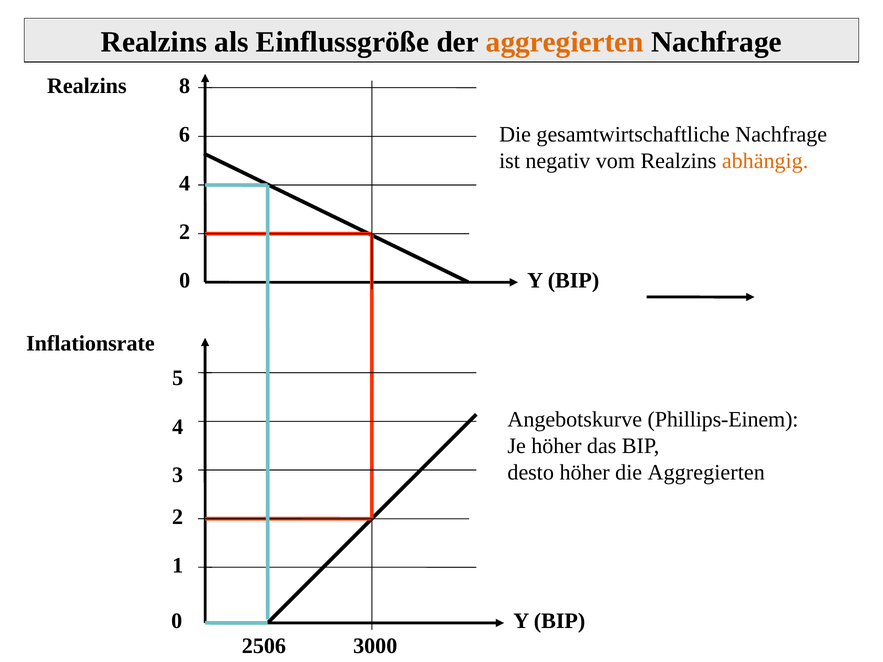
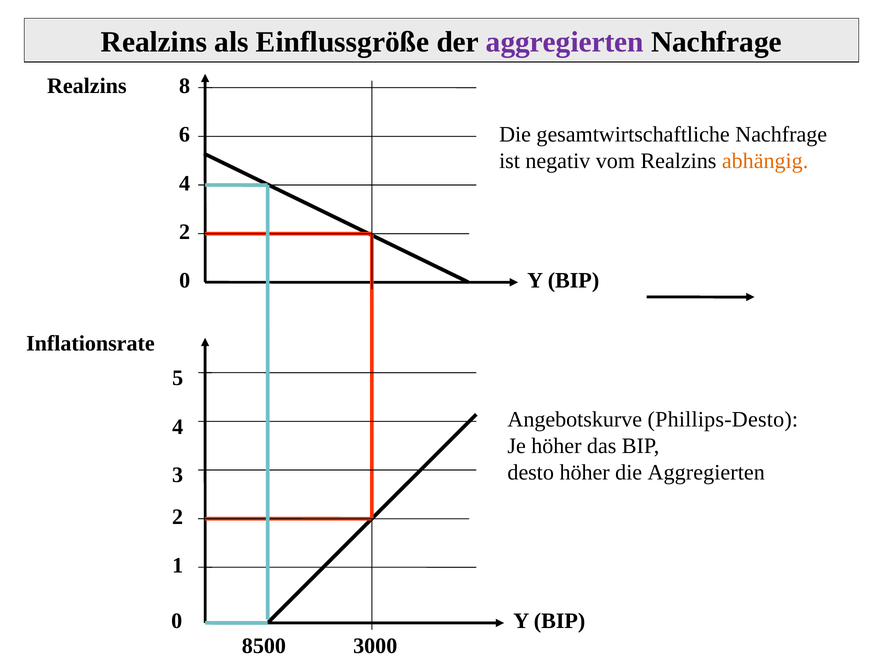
aggregierten colour: orange -> purple (565, 42)
Phillips-Einem: Phillips-Einem -> Phillips-Desto (723, 420)
2506: 2506 -> 8500 (264, 646)
